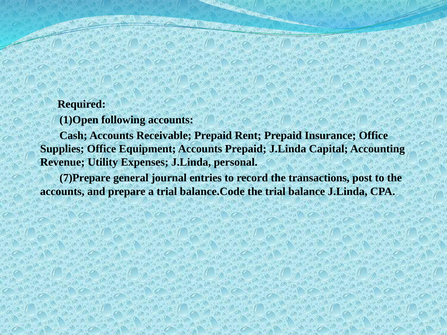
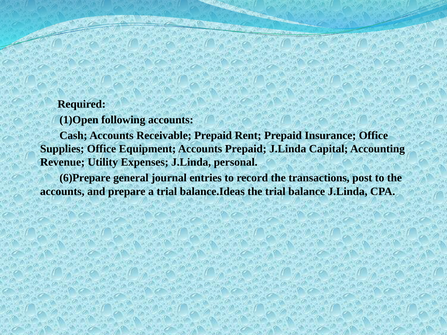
7)Prepare: 7)Prepare -> 6)Prepare (85, 178)
balance.Code: balance.Code -> balance.Ideas (212, 191)
